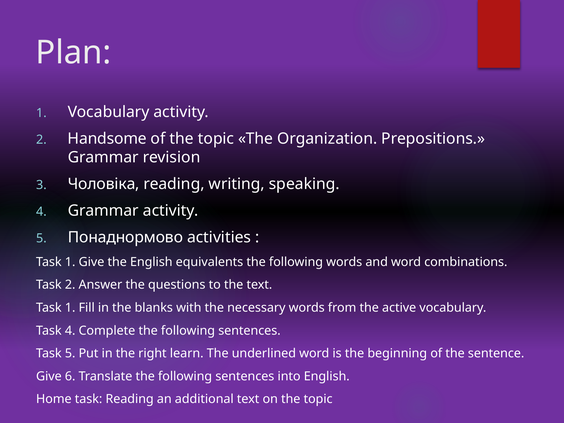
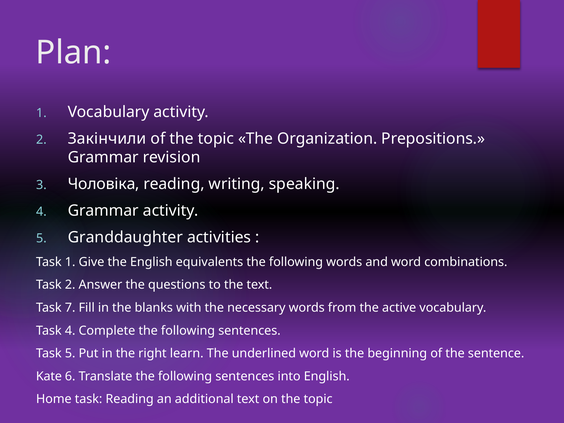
Handsome: Handsome -> Закінчили (107, 139)
Понаднормово: Понаднормово -> Granddaughter (125, 237)
1: 1 -> 7 (70, 308)
Give: Give -> Kate (49, 376)
